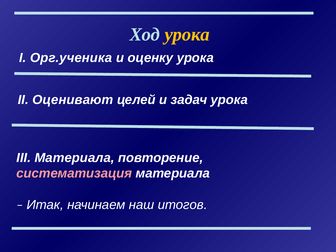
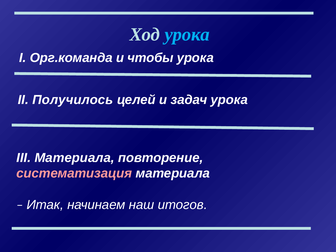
урока colour: yellow -> light blue (187, 35)
Орг.ученика: Орг.ученика -> Орг.команда (71, 58)
оценку: оценку -> чтобы (150, 58)
Оценивают: Оценивают -> Получилось (73, 100)
